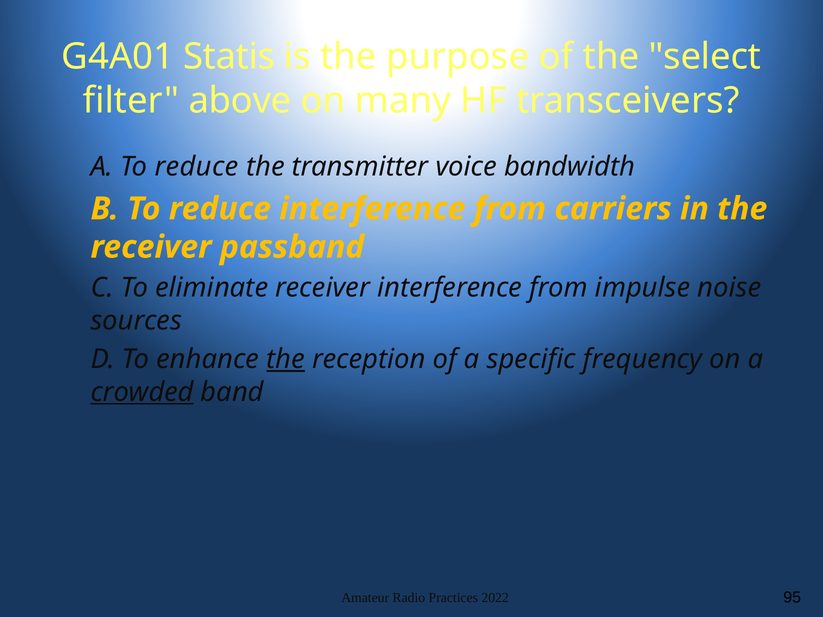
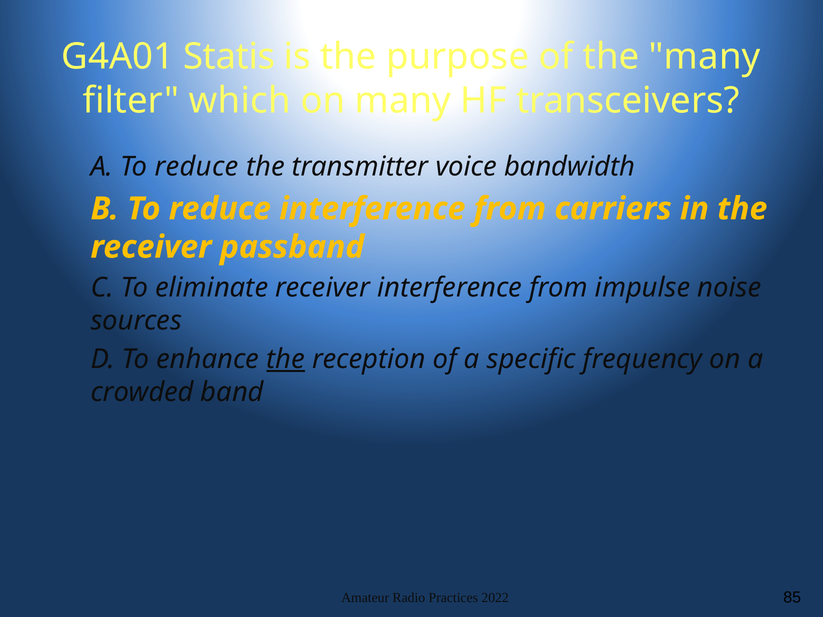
the select: select -> many (705, 57)
above: above -> which (240, 101)
crowded underline: present -> none (142, 392)
95: 95 -> 85 (792, 598)
